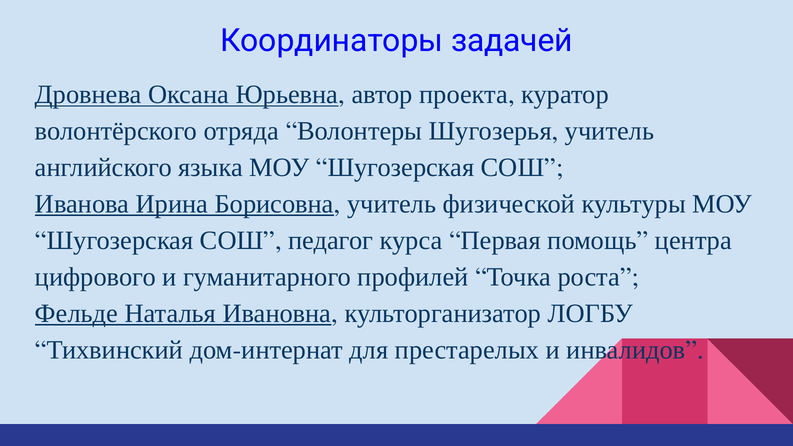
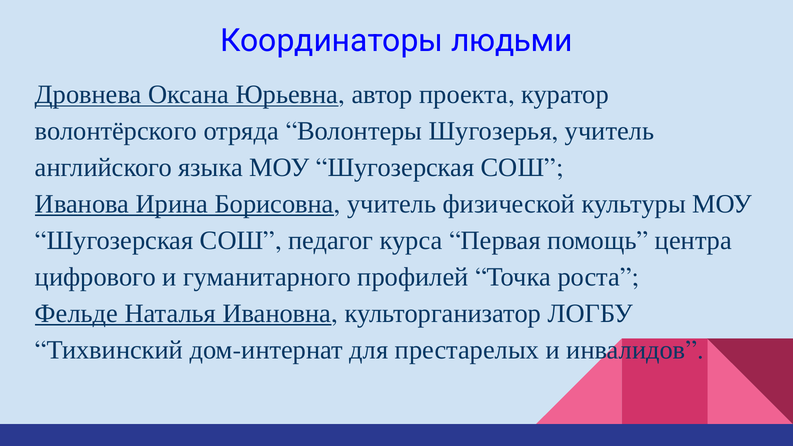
задачей: задачей -> людьми (512, 41)
